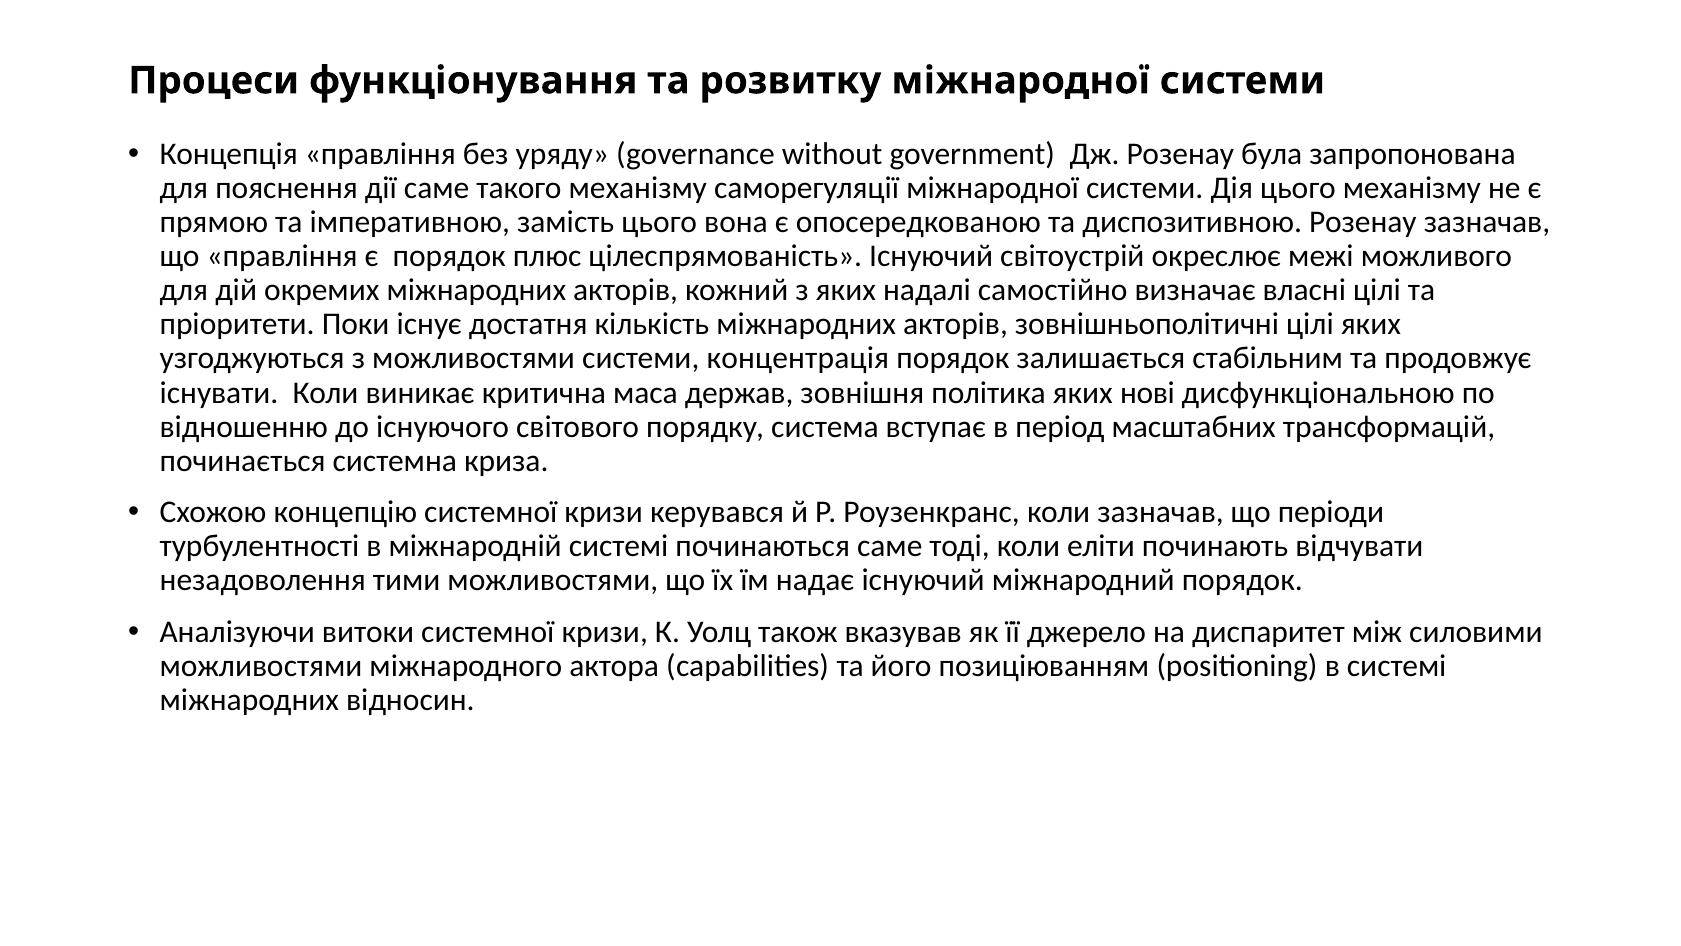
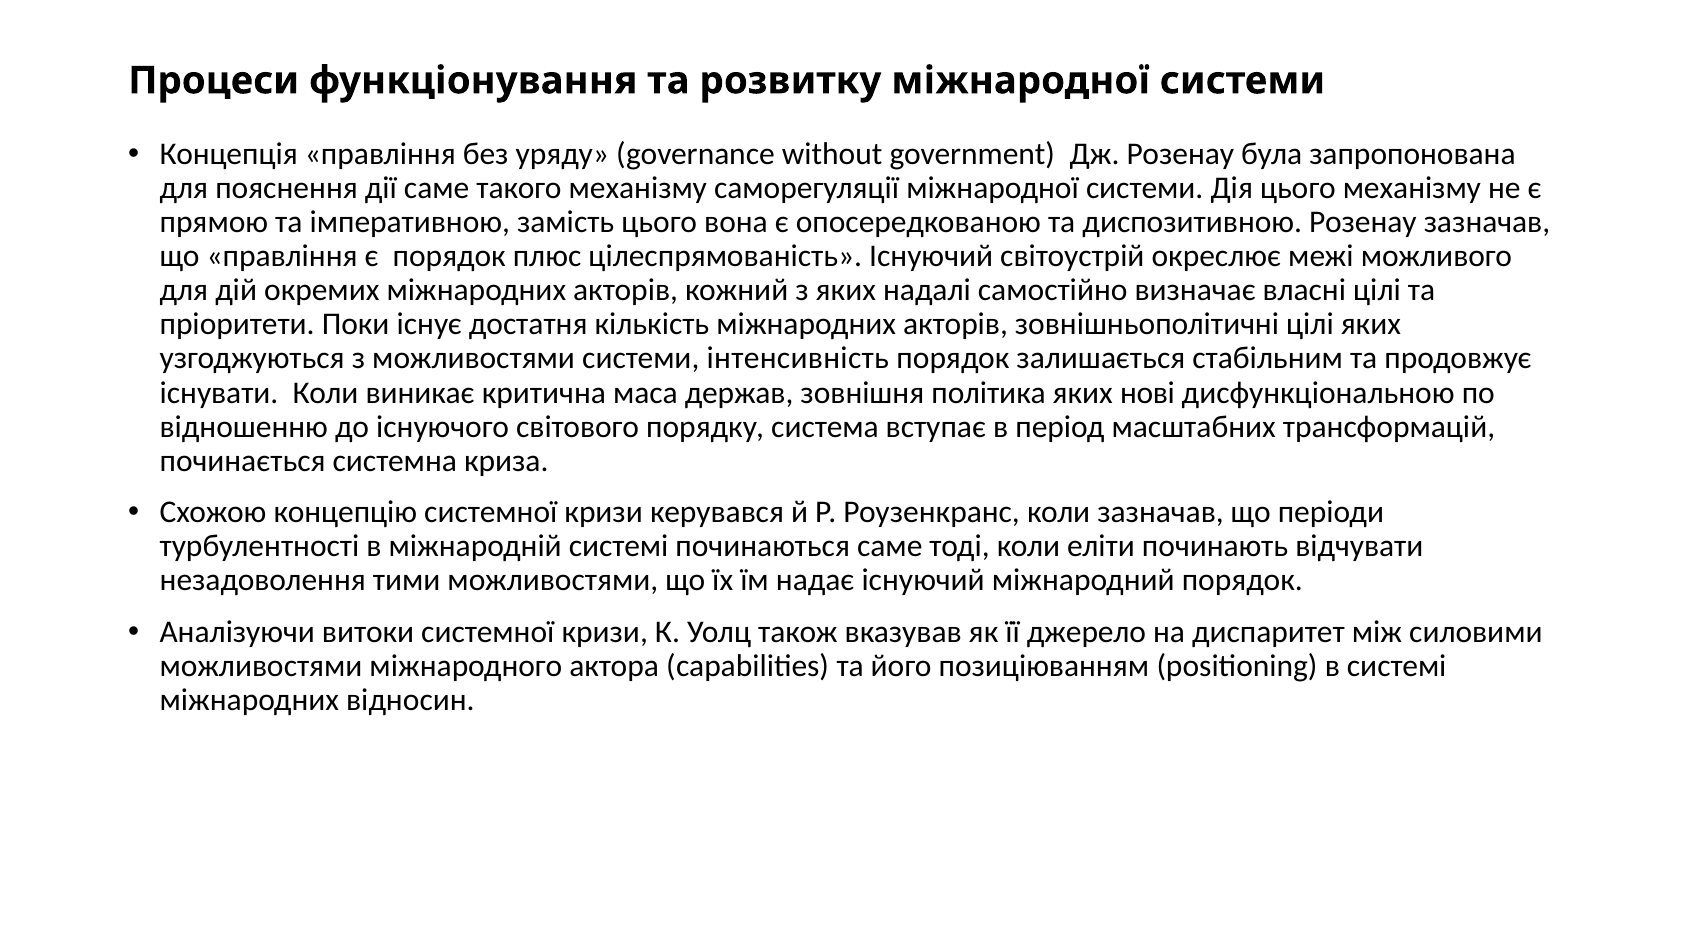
концентрація: концентрація -> інтенсивність (798, 358)
